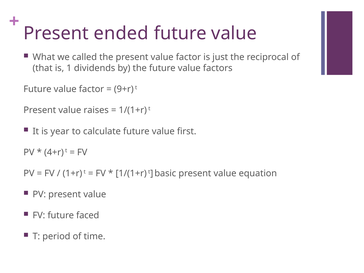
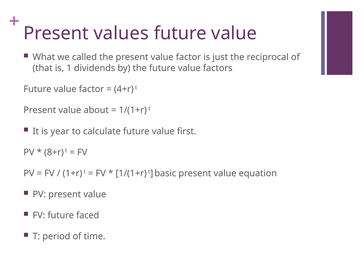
ended: ended -> values (121, 33)
9+r: 9+r -> 4+r (124, 89)
raises: raises -> about (96, 110)
4+r: 4+r -> 8+r (54, 152)
